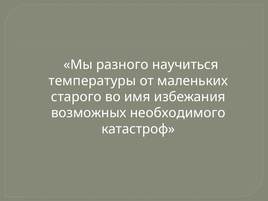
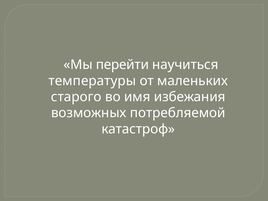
разного: разного -> перейти (122, 65)
необходимого: необходимого -> потребляемой (178, 113)
